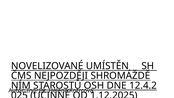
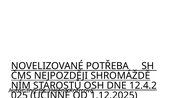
UMÍSTĚN: UMÍSTĚN -> POTŘEBA (107, 66)
